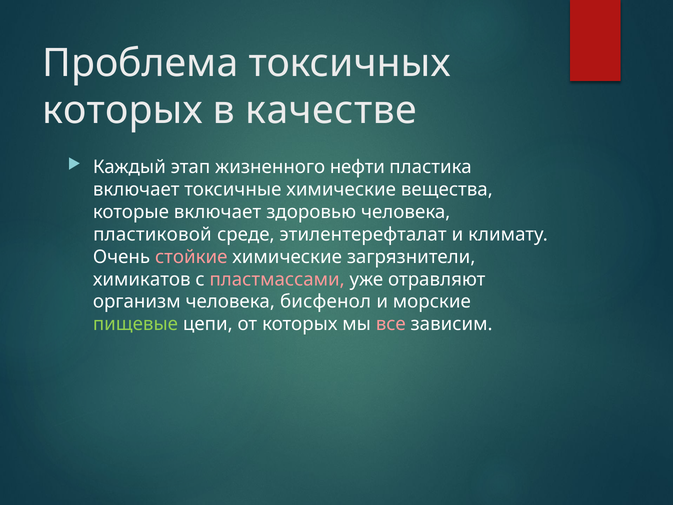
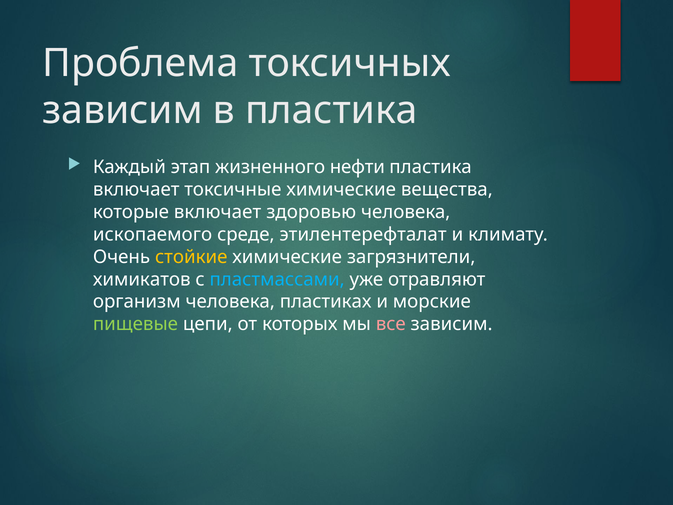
которых: которых -> зависим (123, 110)
в качестве: качестве -> пластика (331, 110)
пластиковой: пластиковой -> ископаемого (153, 234)
стойкие colour: pink -> yellow (191, 257)
пластмассами colour: pink -> light blue (277, 279)
бисфенол: бисфенол -> пластиках (326, 302)
